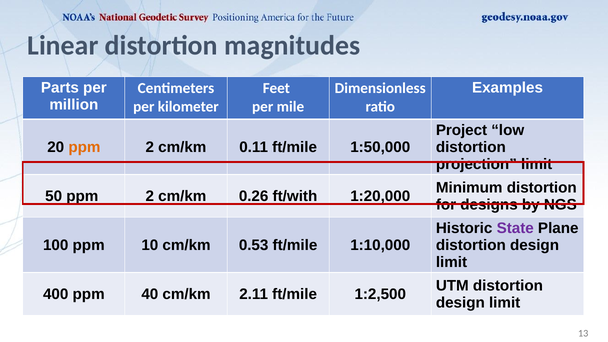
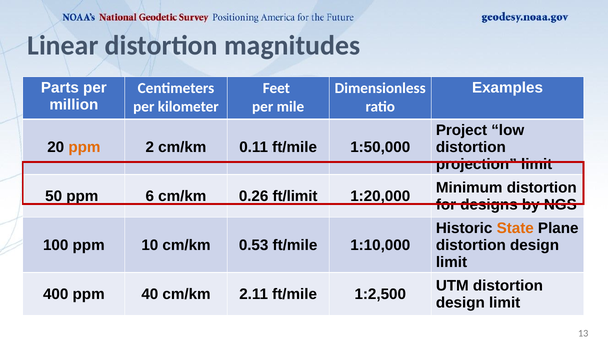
50 ppm 2: 2 -> 6 (150, 196)
ft/with: ft/with -> ft/limit (295, 196)
State colour: purple -> orange (515, 228)
